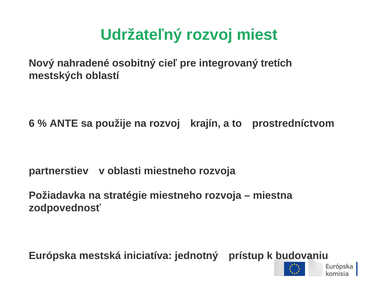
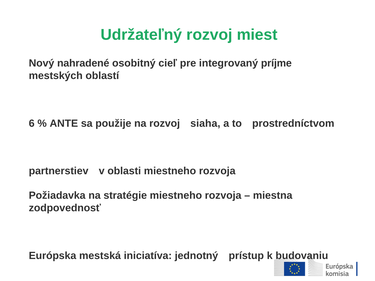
tretích: tretích -> príjme (276, 63)
krajín: krajín -> siaha (205, 124)
